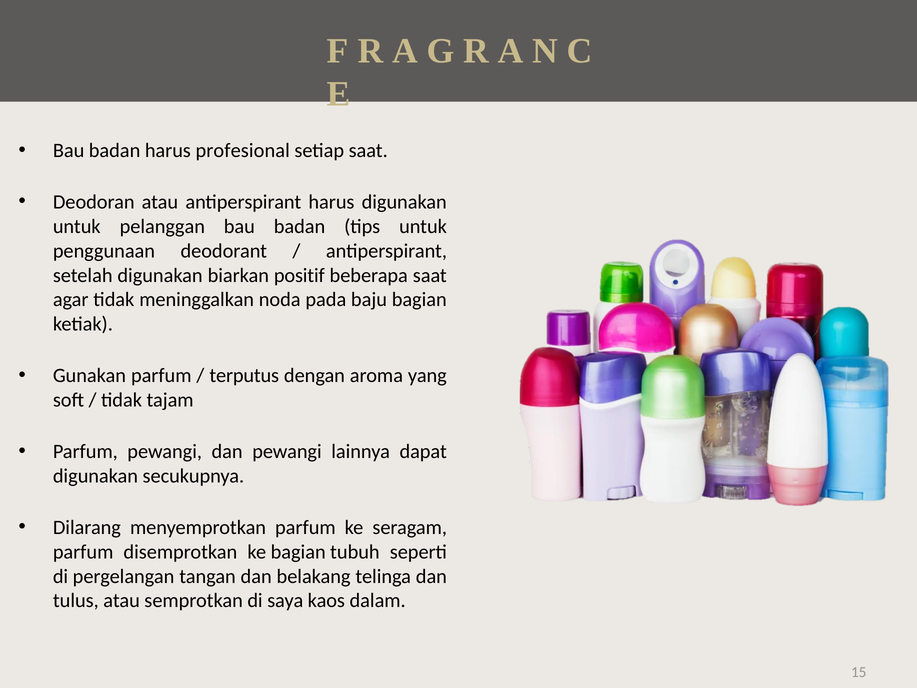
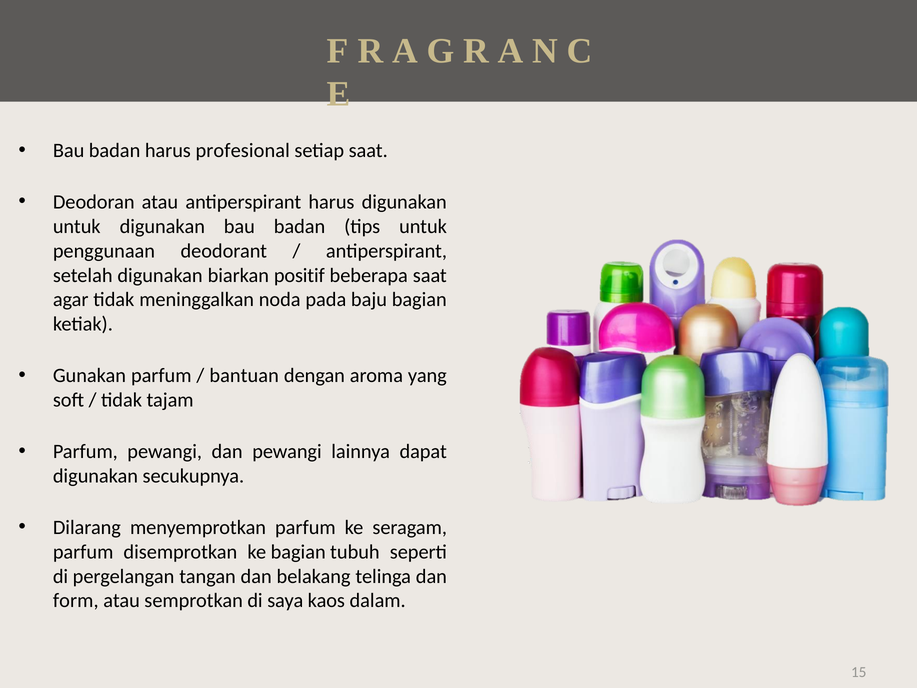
untuk pelanggan: pelanggan -> digunakan (162, 226)
terputus: terputus -> bantuan (244, 375)
tulus: tulus -> form (76, 601)
